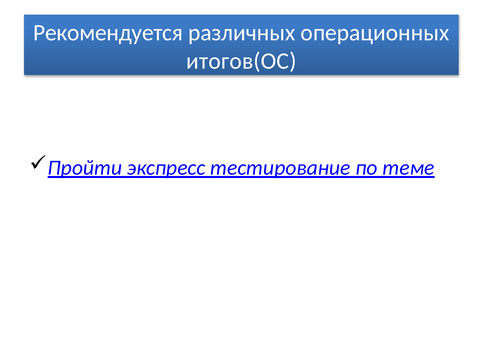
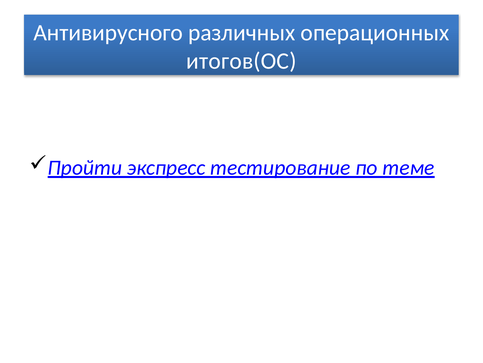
Рекомендуется: Рекомендуется -> Антивирусного (108, 33)
